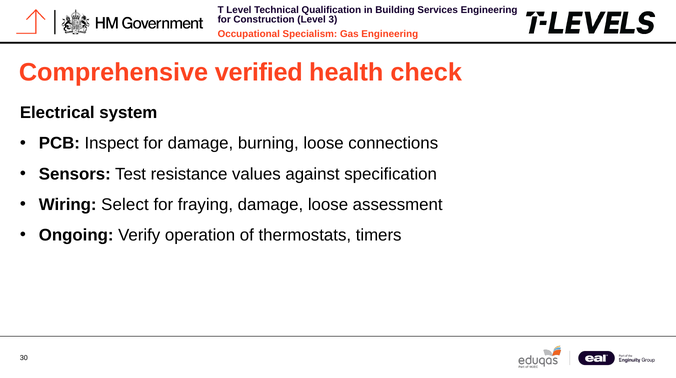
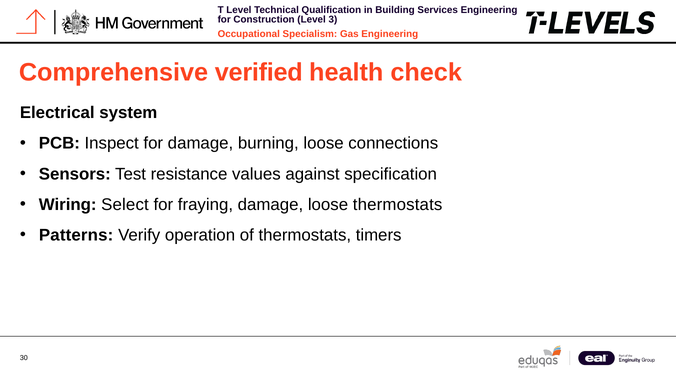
loose assessment: assessment -> thermostats (398, 205)
Ongoing: Ongoing -> Patterns (76, 235)
